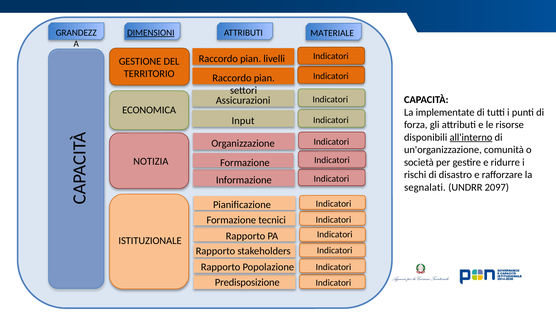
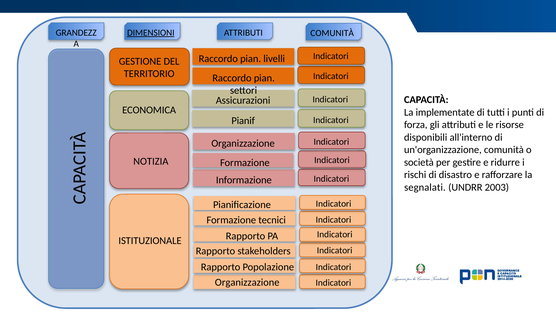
MATERIALE: MATERIALE -> COMUNITÀ (332, 33)
Input: Input -> Pianif (243, 121)
all'interno underline: present -> none (471, 137)
2097: 2097 -> 2003 (497, 187)
Predisposizione: Predisposizione -> Organizzazione (247, 282)
